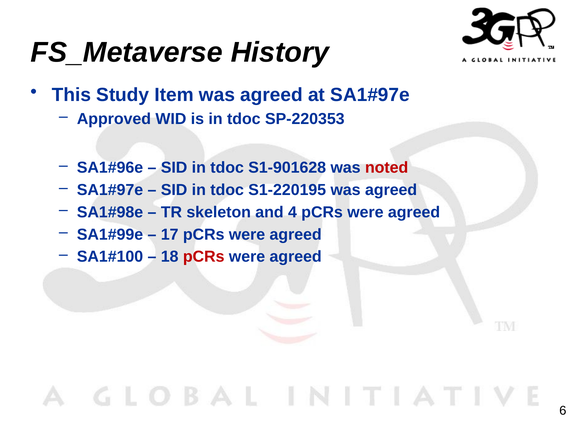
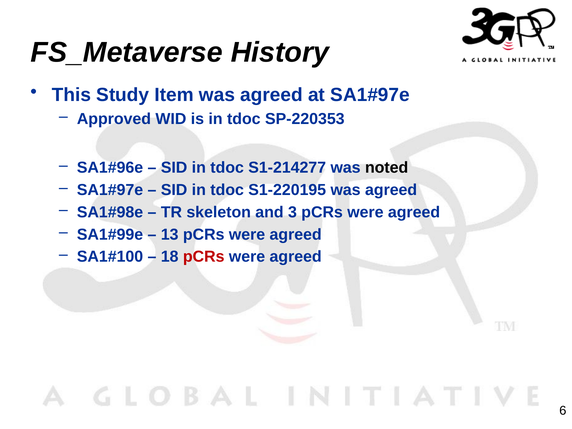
S1-901628: S1-901628 -> S1-214277 (287, 168)
noted colour: red -> black (387, 168)
4: 4 -> 3 (293, 212)
17: 17 -> 13 (170, 234)
